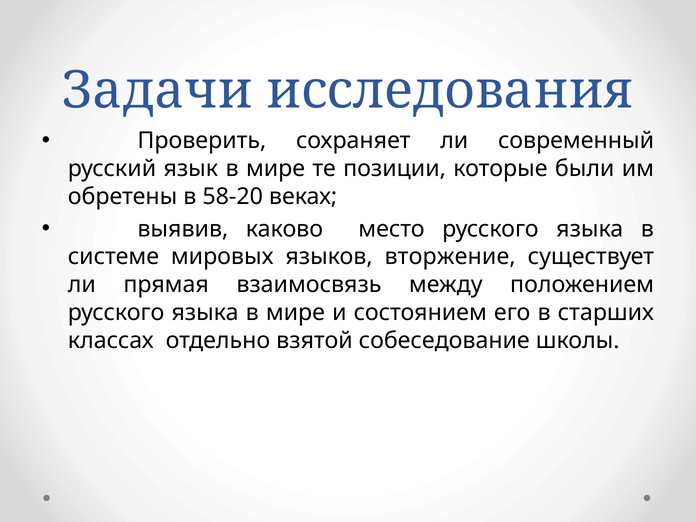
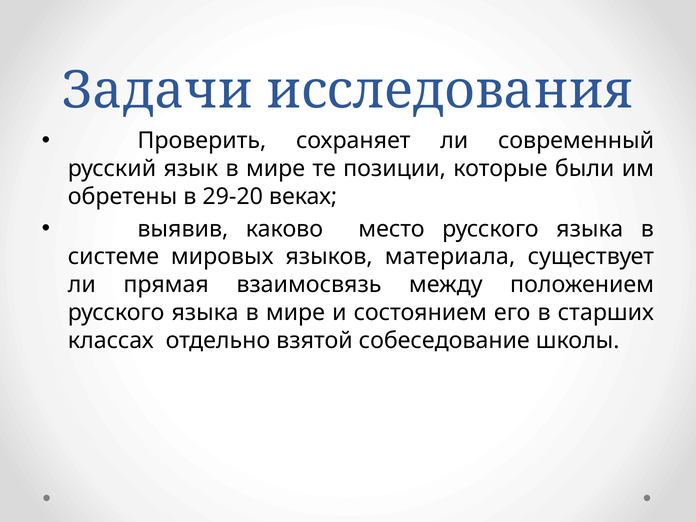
58-20: 58-20 -> 29-20 (233, 197)
вторжение: вторжение -> материала (450, 257)
